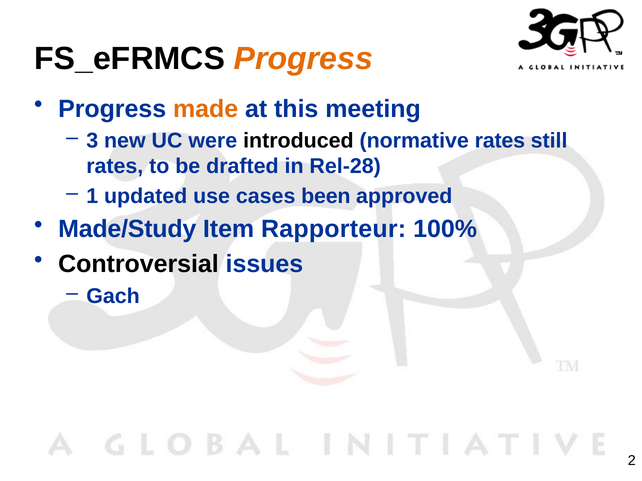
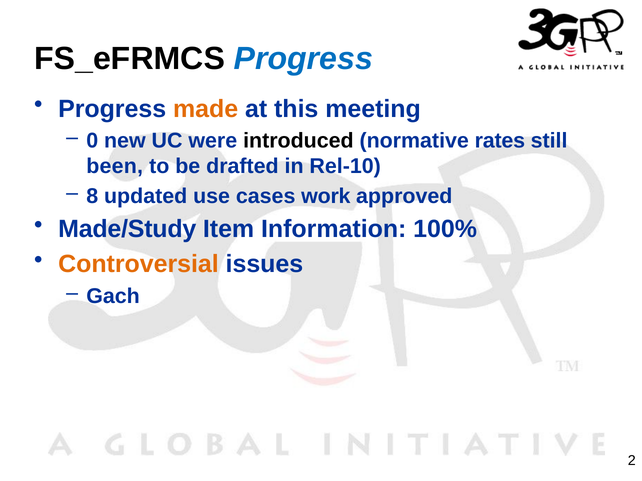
Progress colour: orange -> blue (303, 59)
3: 3 -> 0 (92, 141)
rates: rates -> been (115, 166)
Rel-28: Rel-28 -> Rel-10 (345, 166)
1: 1 -> 8 (92, 196)
been: been -> work (326, 196)
Rapporteur: Rapporteur -> Information (334, 229)
Controversial colour: black -> orange (138, 264)
